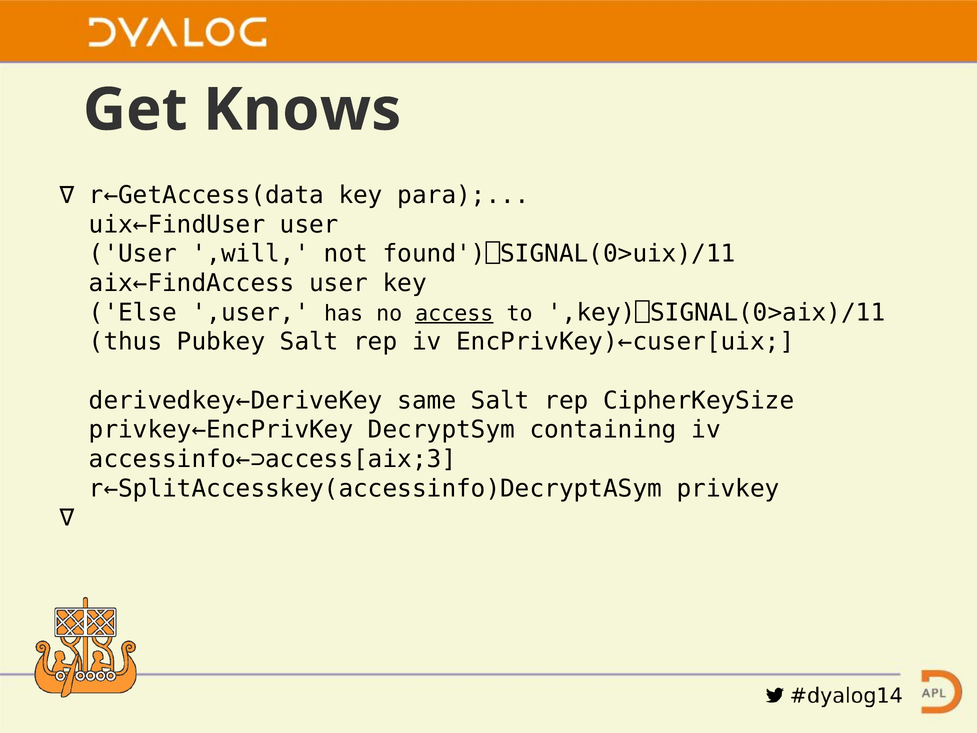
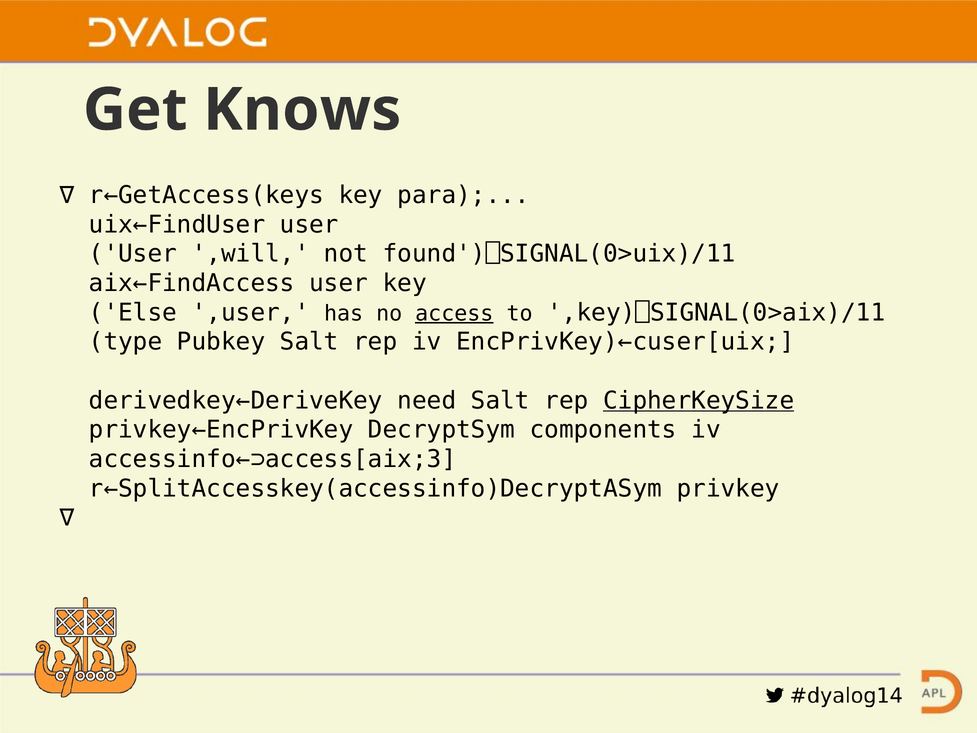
r←GetAccess(data: r←GetAccess(data -> r←GetAccess(keys (206, 195)
thus: thus -> type (126, 342)
same: same -> need (427, 400)
CipherKeySize underline: none -> present (699, 400)
containing: containing -> components (603, 430)
